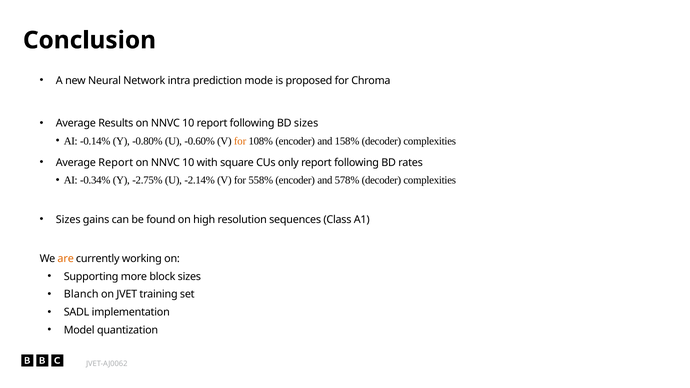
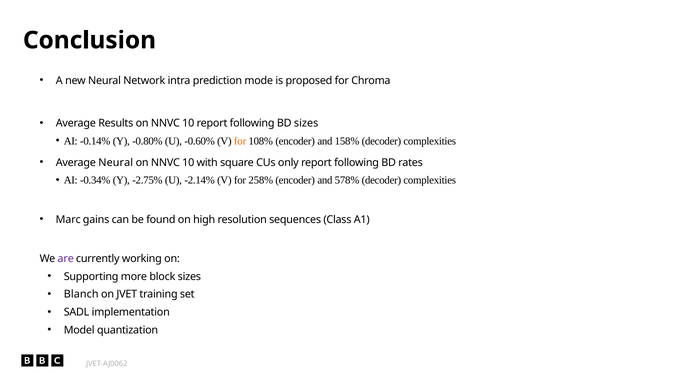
Average Report: Report -> Neural (116, 163)
558%: 558% -> 258% (261, 180)
Sizes: Sizes -> Marc (68, 220)
are colour: orange -> purple (66, 259)
